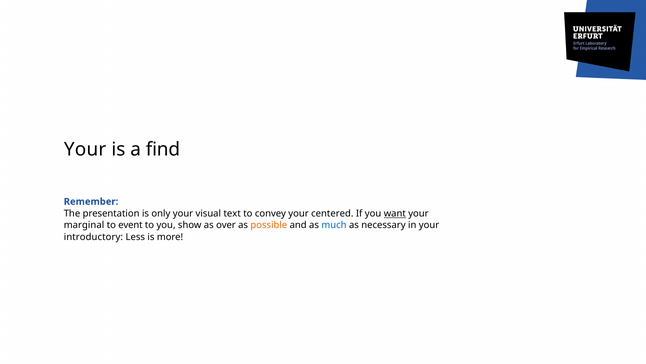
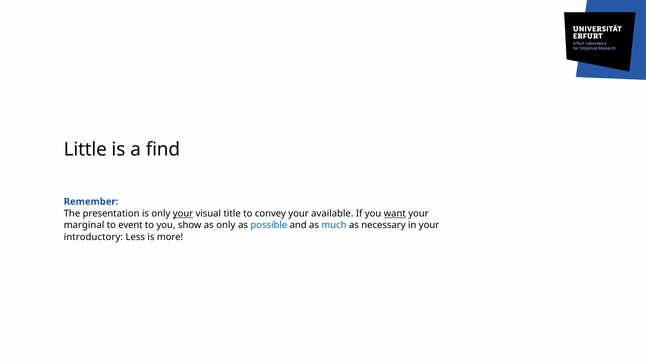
Your: Your -> Little (85, 149)
your underline: none -> present (183, 213)
text: text -> title (232, 213)
centered: centered -> available (332, 213)
as over: over -> only (226, 225)
possible colour: orange -> blue (269, 225)
